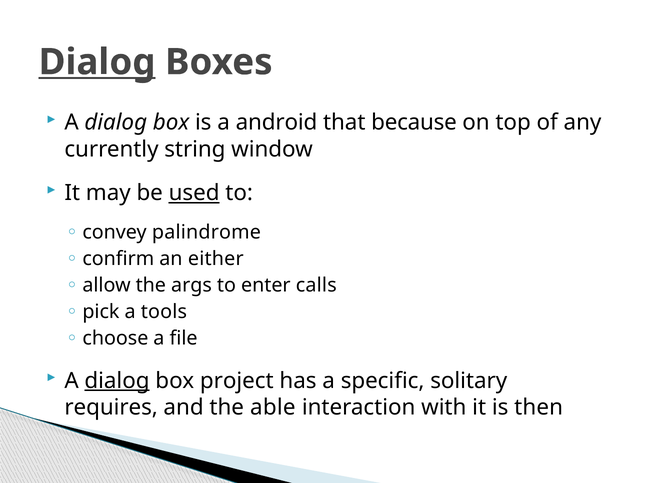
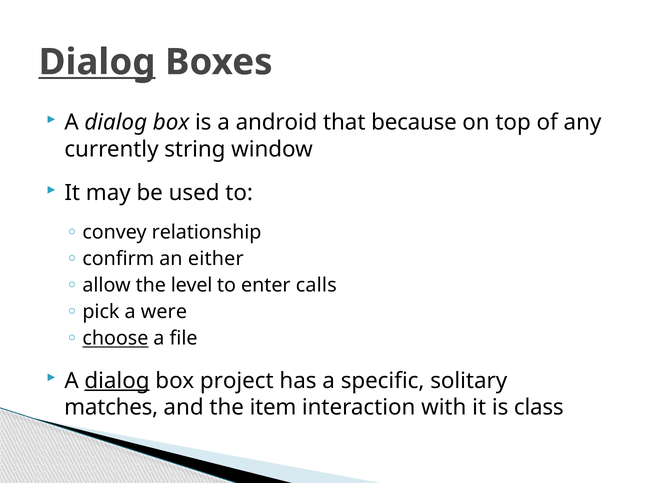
used underline: present -> none (194, 193)
palindrome: palindrome -> relationship (207, 233)
args: args -> level (192, 286)
tools: tools -> were (164, 312)
choose underline: none -> present (115, 339)
requires: requires -> matches (111, 408)
able: able -> item (273, 408)
then: then -> class (539, 408)
